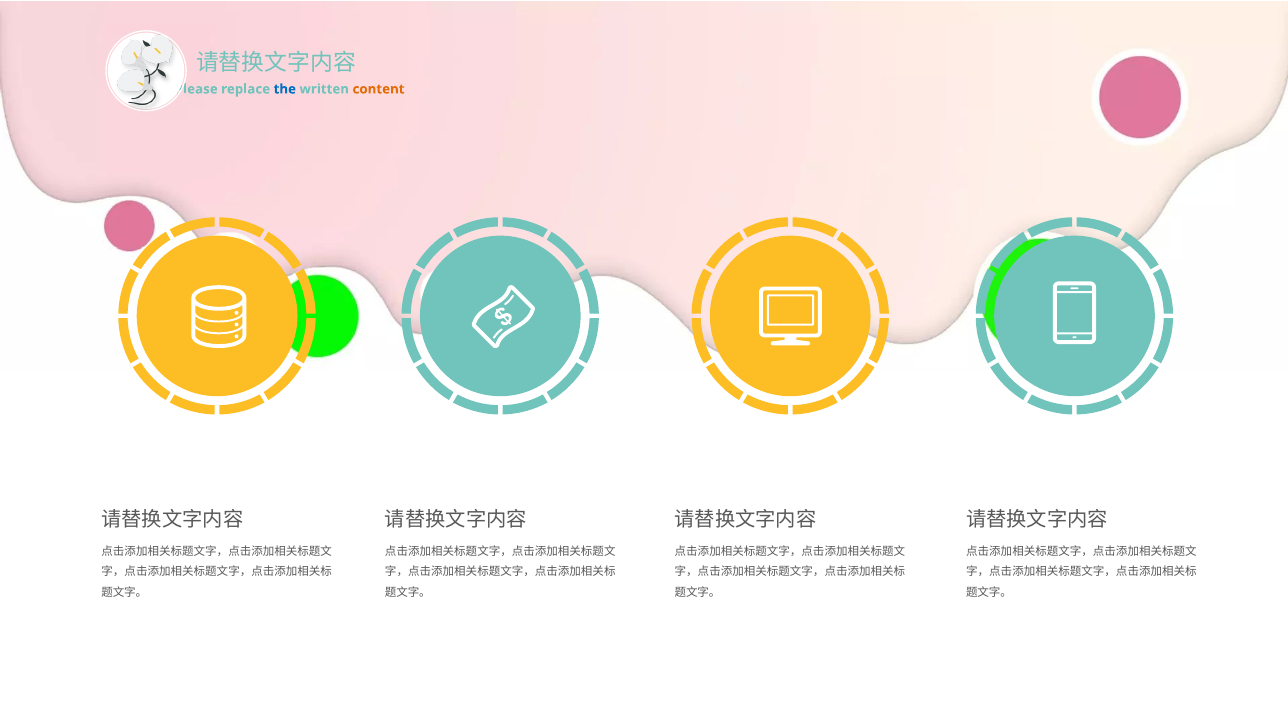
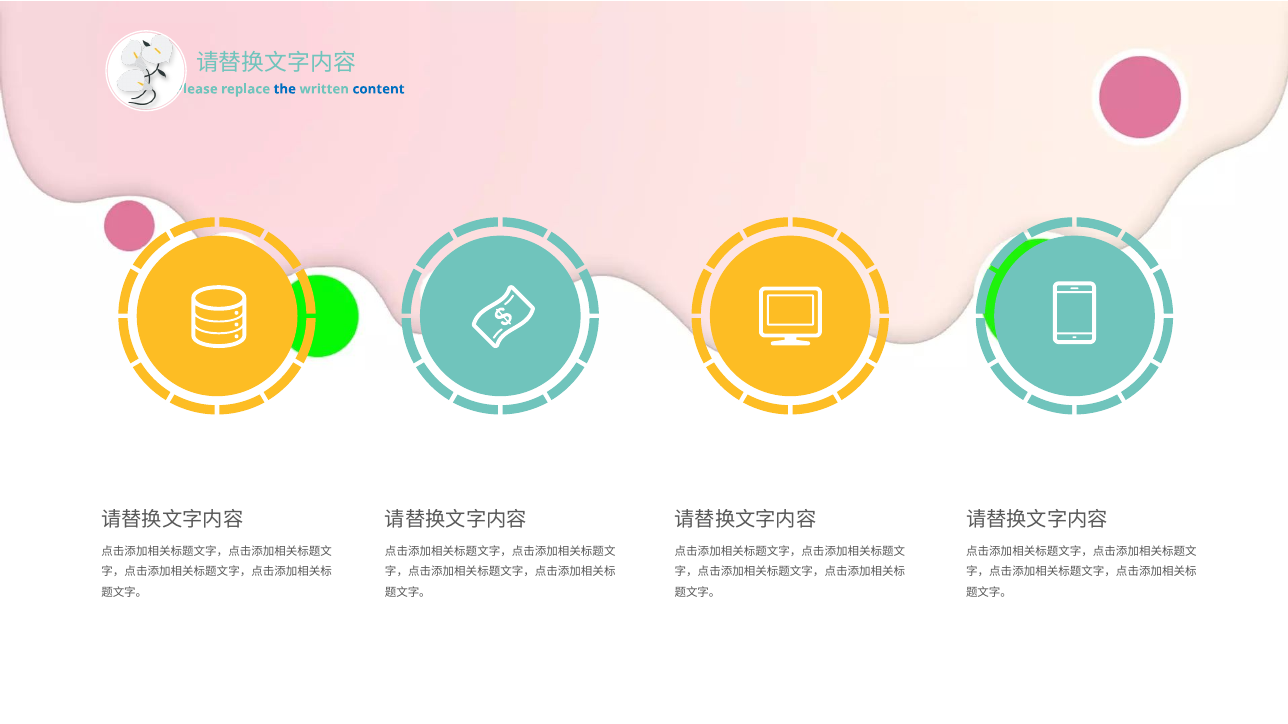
content colour: orange -> blue (379, 89)
